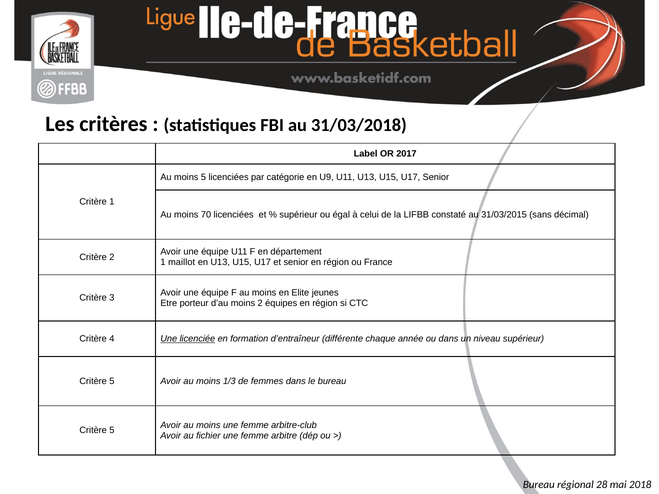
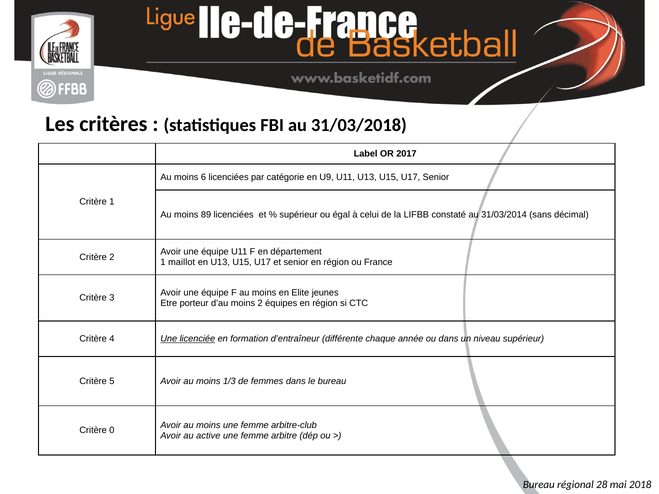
moins 5: 5 -> 6 (203, 177)
70: 70 -> 89 (206, 215)
31/03/2015: 31/03/2015 -> 31/03/2014 (504, 215)
5: 5 -> 0 (112, 431)
fichier: fichier -> active (208, 436)
